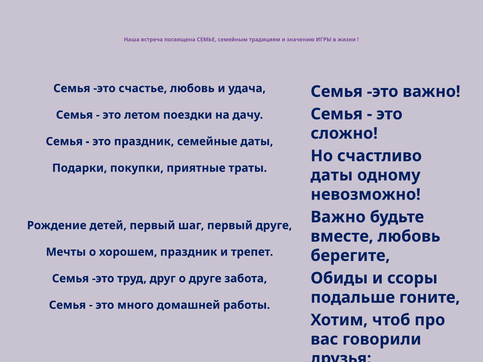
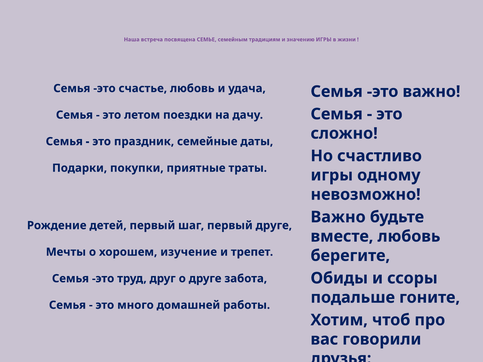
даты: даты -> игры (332, 175)
хорошем праздник: праздник -> изучение (189, 252)
